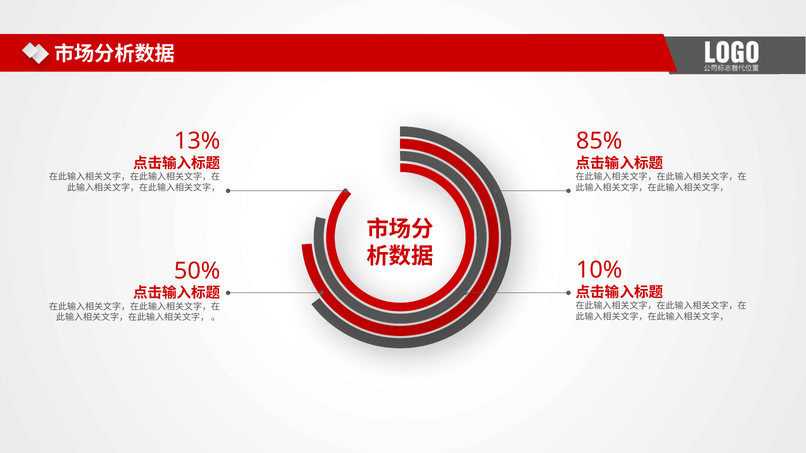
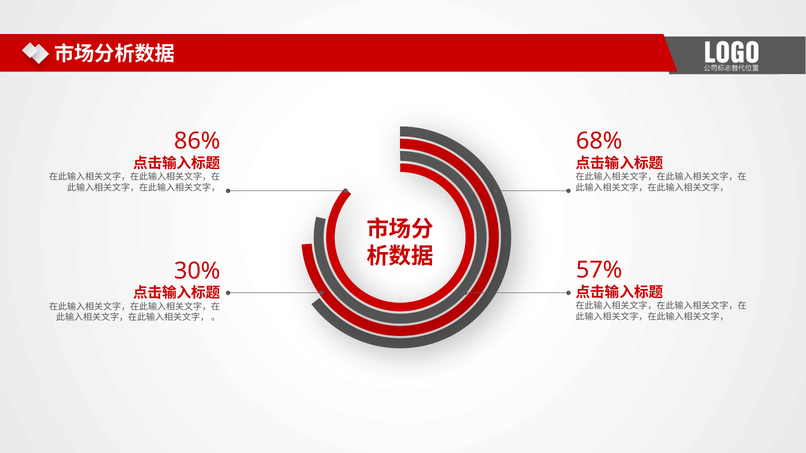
13%: 13% -> 86% (197, 141)
85%: 85% -> 68% (599, 141)
10%: 10% -> 57% (599, 270)
50%: 50% -> 30% (197, 271)
